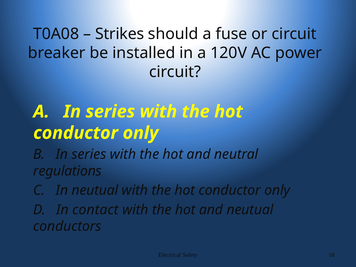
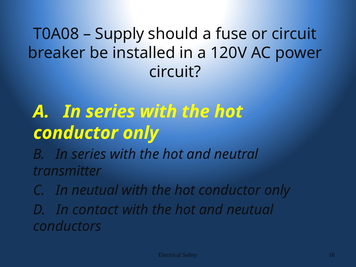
Strikes: Strikes -> Supply (120, 34)
regulations: regulations -> transmitter (67, 171)
